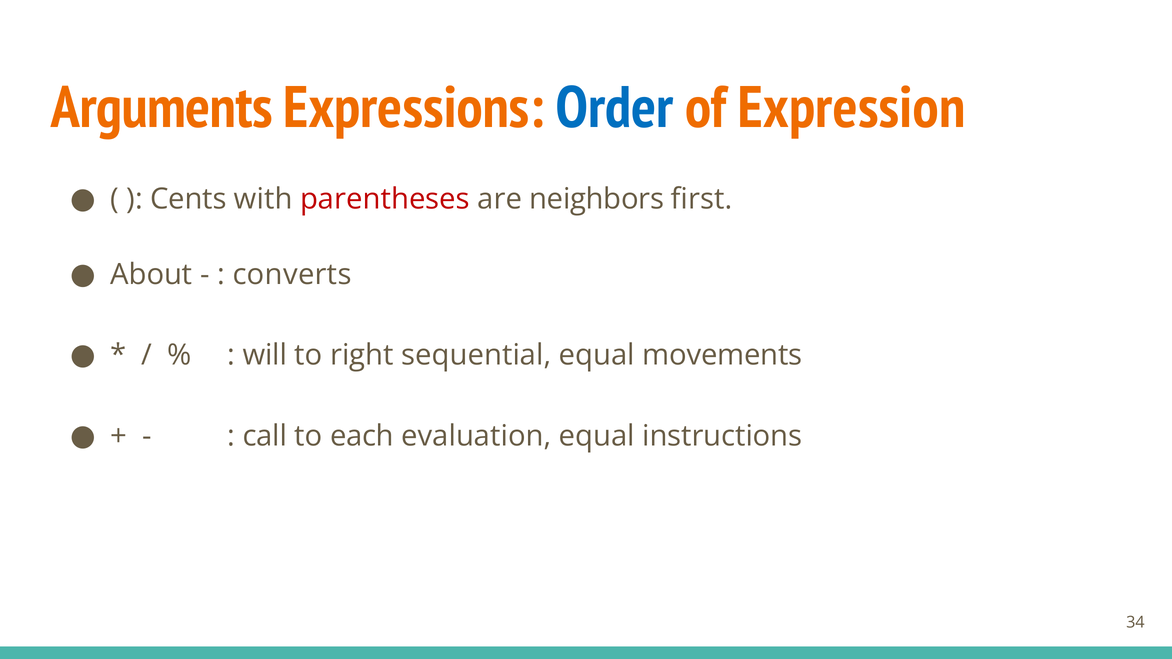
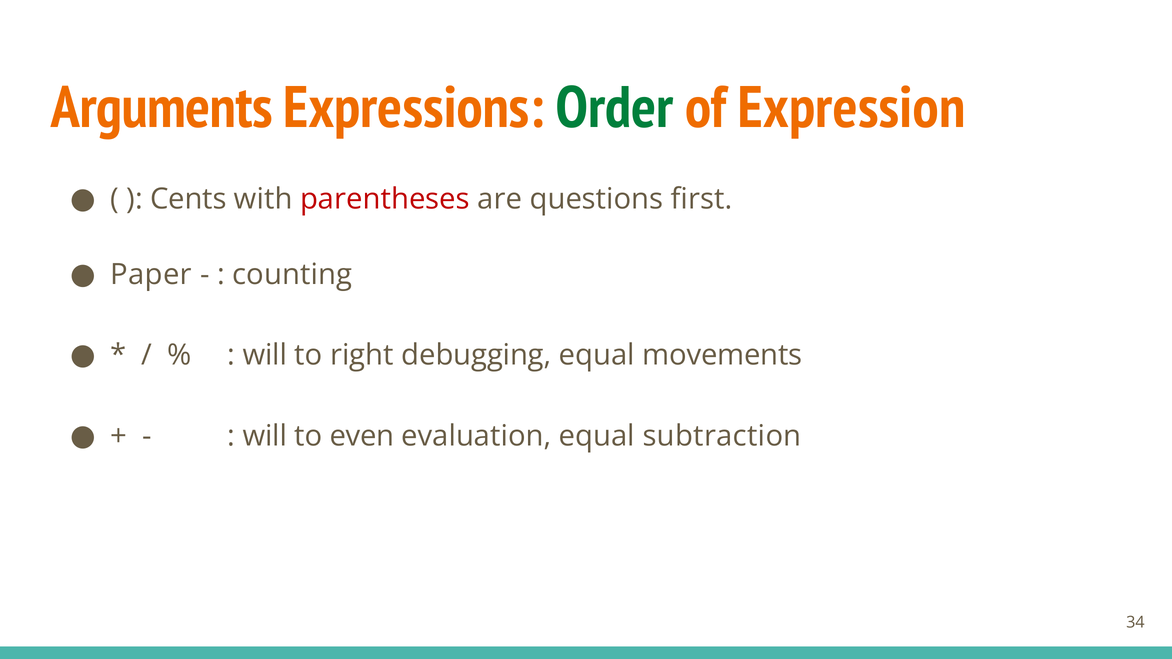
Order colour: blue -> green (615, 108)
neighbors: neighbors -> questions (596, 199)
About: About -> Paper (151, 275)
converts: converts -> counting (292, 275)
sequential: sequential -> debugging (476, 355)
call: call -> will (265, 436)
each: each -> even (362, 436)
instructions: instructions -> subtraction (722, 436)
